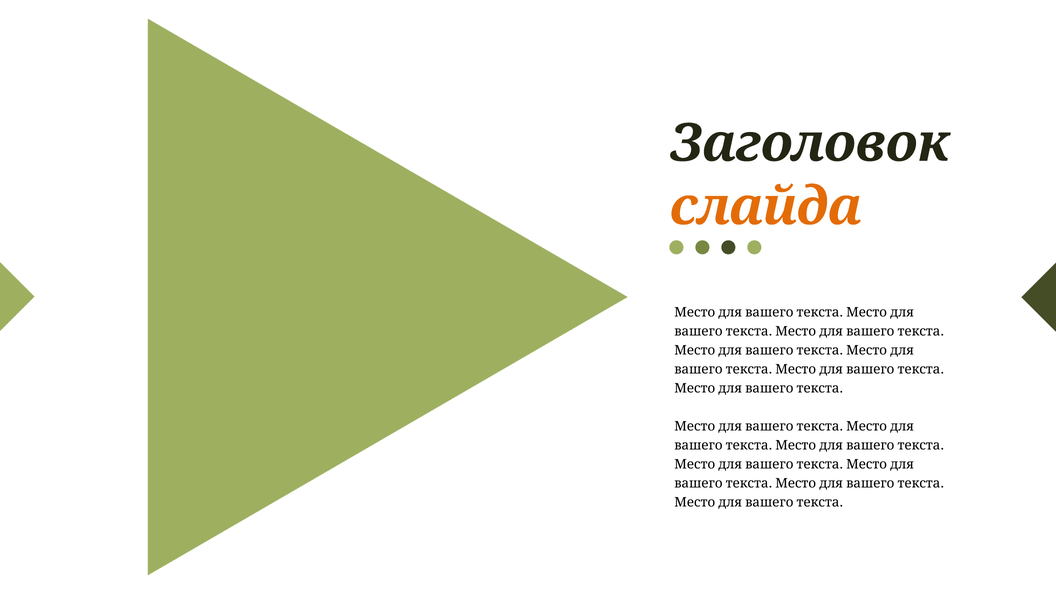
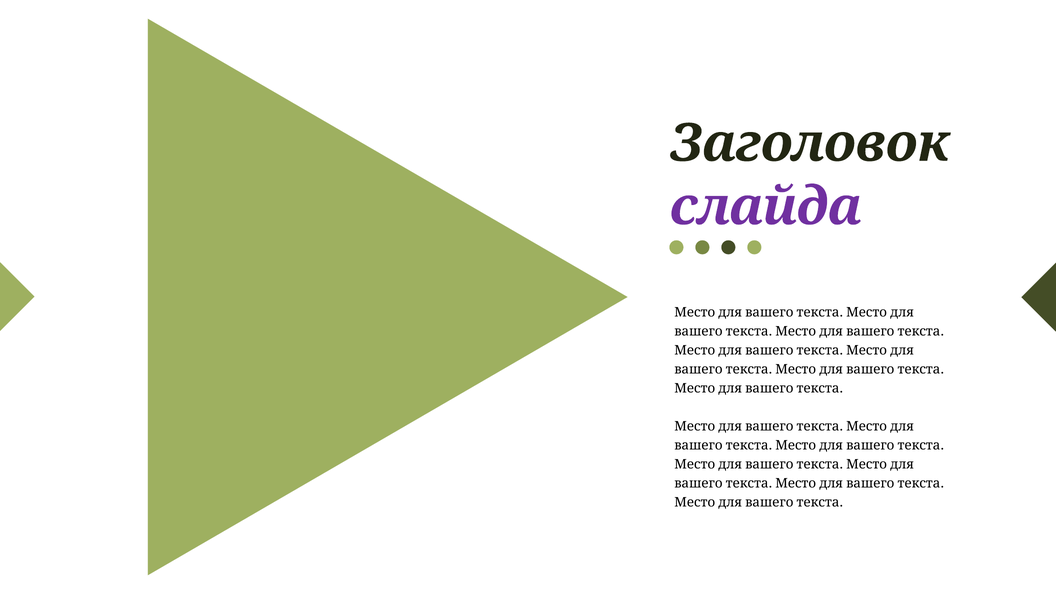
слайда colour: orange -> purple (766, 207)
